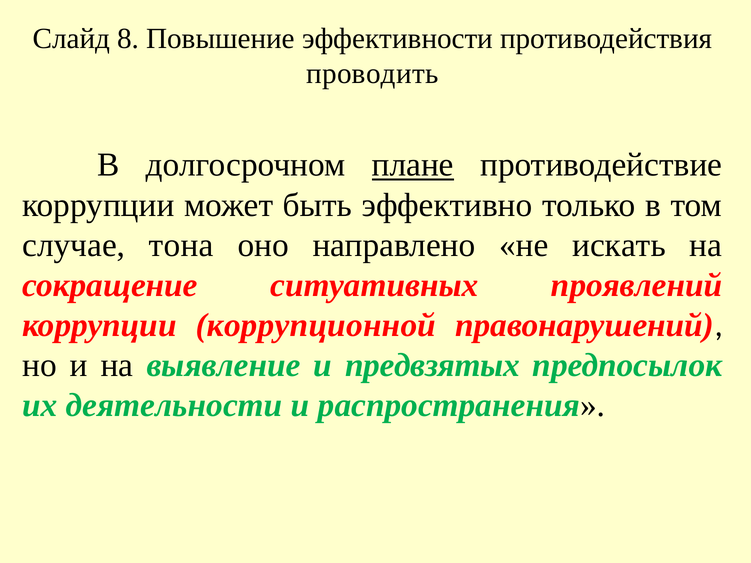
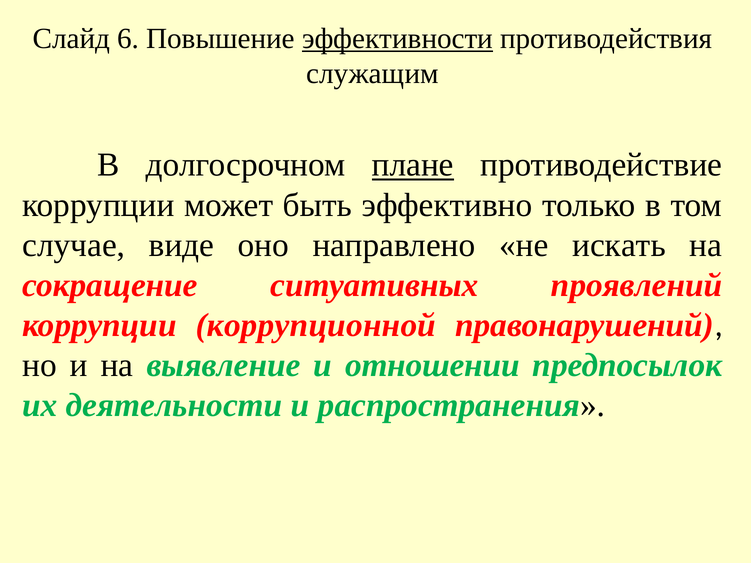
8: 8 -> 6 (128, 39)
эффективности underline: none -> present (398, 39)
проводить: проводить -> служащим (372, 74)
тона: тона -> виде (181, 245)
предвзятых: предвзятых -> отношении (432, 366)
